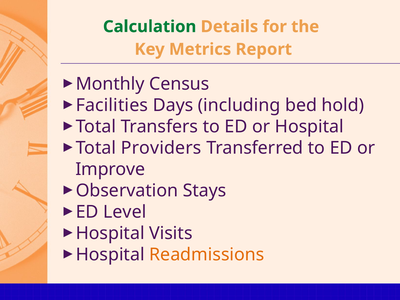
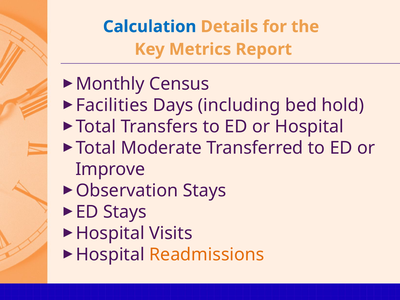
Calculation colour: green -> blue (150, 27)
Providers: Providers -> Moderate (161, 148)
ED Level: Level -> Stays (125, 212)
